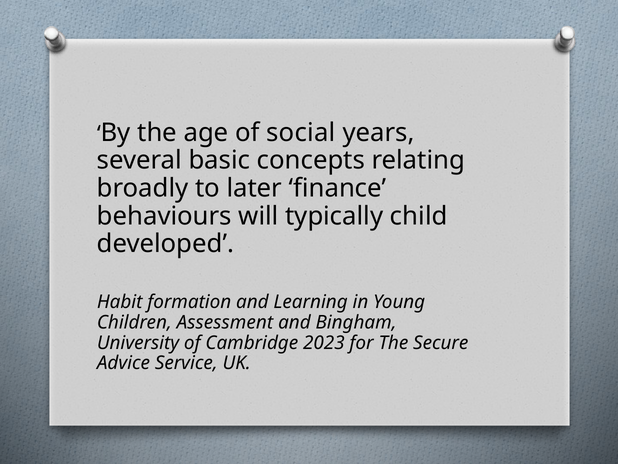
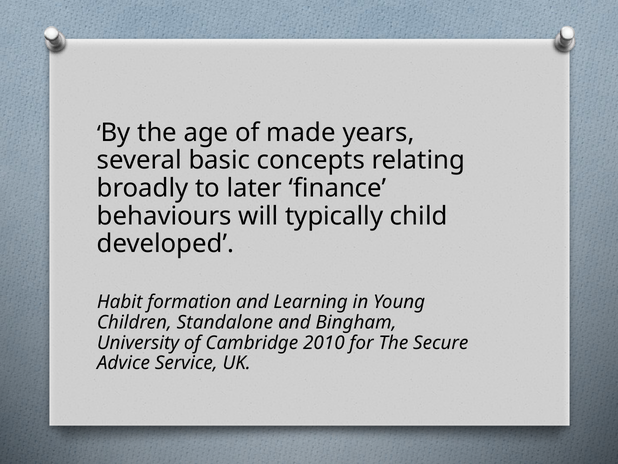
social: social -> made (301, 132)
Assessment: Assessment -> Standalone (225, 322)
2023: 2023 -> 2010 (324, 342)
